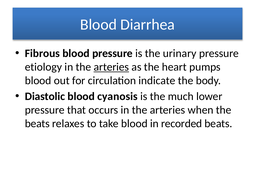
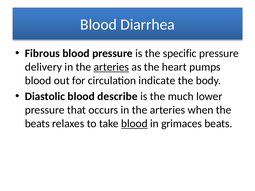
urinary: urinary -> specific (180, 53)
etiology: etiology -> delivery (43, 67)
cyanosis: cyanosis -> describe (117, 97)
blood underline: none -> present (134, 124)
recorded: recorded -> grimaces (182, 124)
